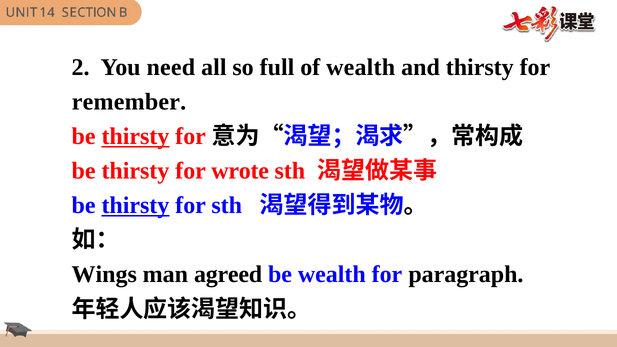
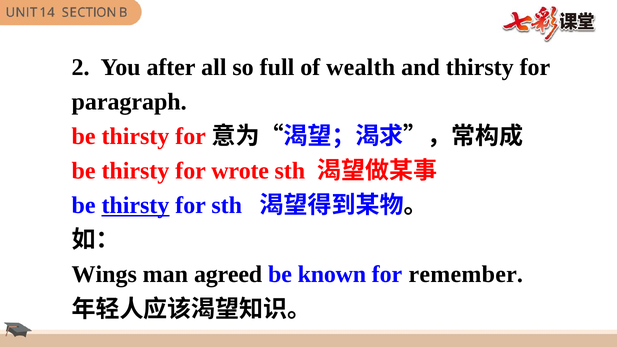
need: need -> after (171, 67)
remember: remember -> paragraph (129, 102)
thirsty underline: present -> none (135, 136)
be wealth: wealth -> known (332, 275)
paragraph: paragraph -> remember (466, 275)
